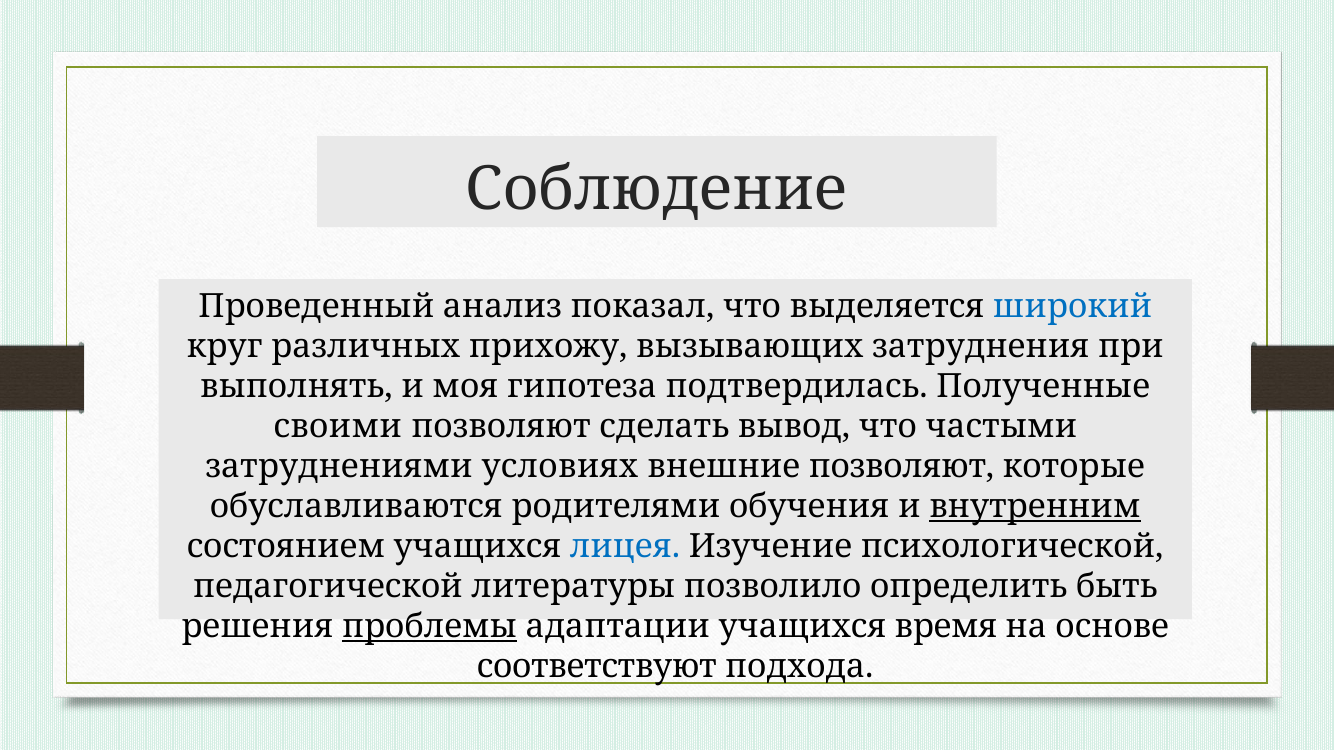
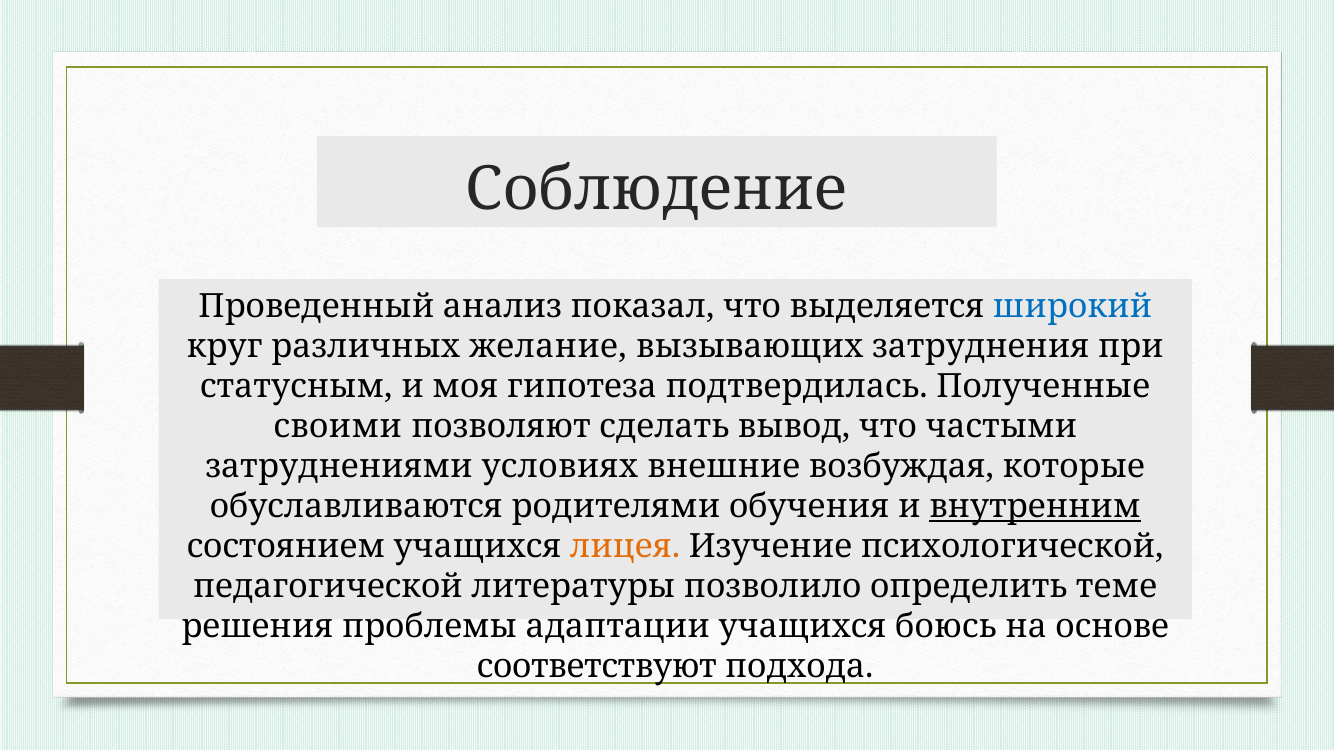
прихожу: прихожу -> желание (548, 347)
выполнять: выполнять -> статусным (296, 387)
внешние позволяют: позволяют -> возбуждая (901, 467)
лицея colour: blue -> orange (625, 547)
быть: быть -> теме (1117, 587)
проблемы underline: present -> none (430, 627)
время: время -> боюсь (946, 627)
